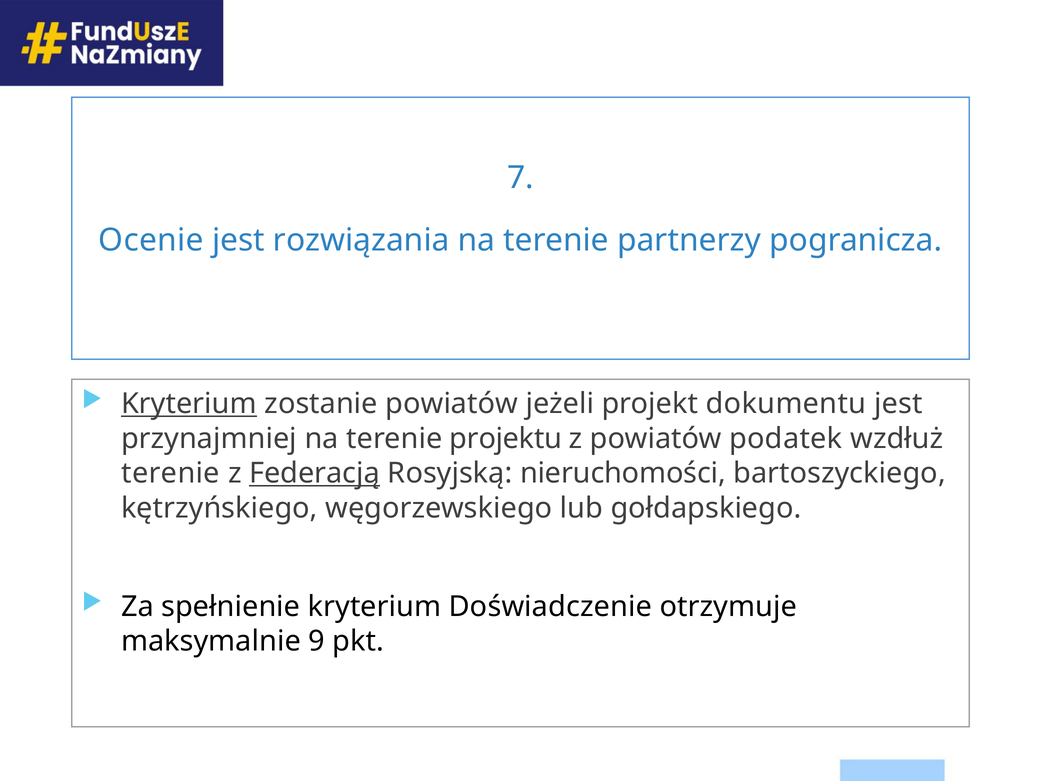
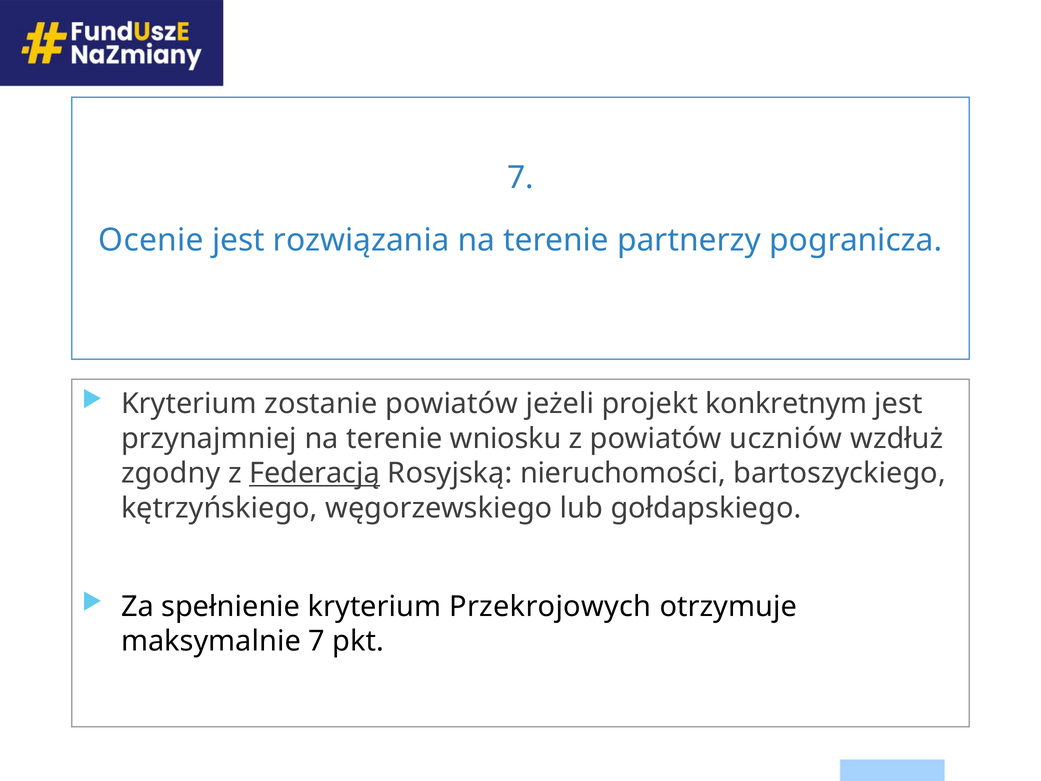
Kryterium underline: present -> none (189, 404)
dokumentu: dokumentu -> konkretnym (786, 404)
projektu: projektu -> wniosku (506, 438)
podatek: podatek -> uczniów (786, 438)
terenie: terenie -> zgodny (171, 473)
Doświadczenie: Doświadczenie -> Przekrojowych (550, 606)
maksymalnie 9: 9 -> 7 (317, 641)
